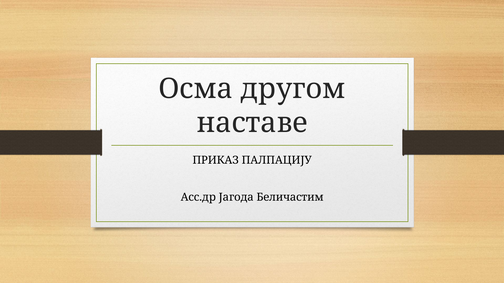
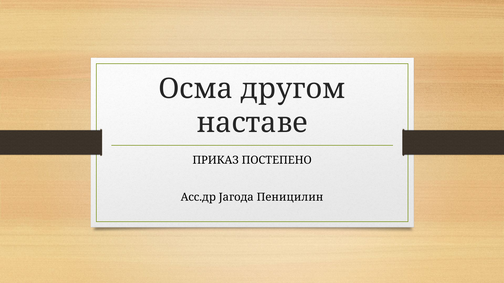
ПАЛПАЦИЈУ: ПАЛПАЦИЈУ -> ПОСТЕПЕНО (277, 160)
Беличастим: Беличастим -> Пеницилин (290, 198)
